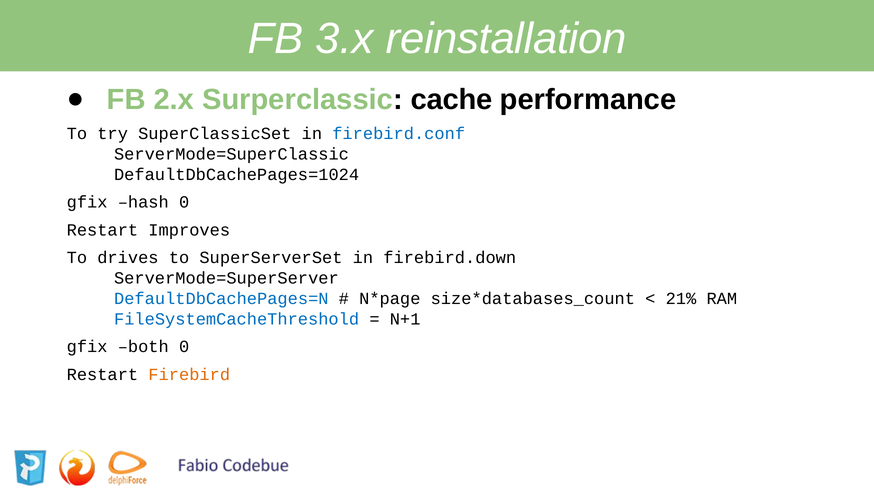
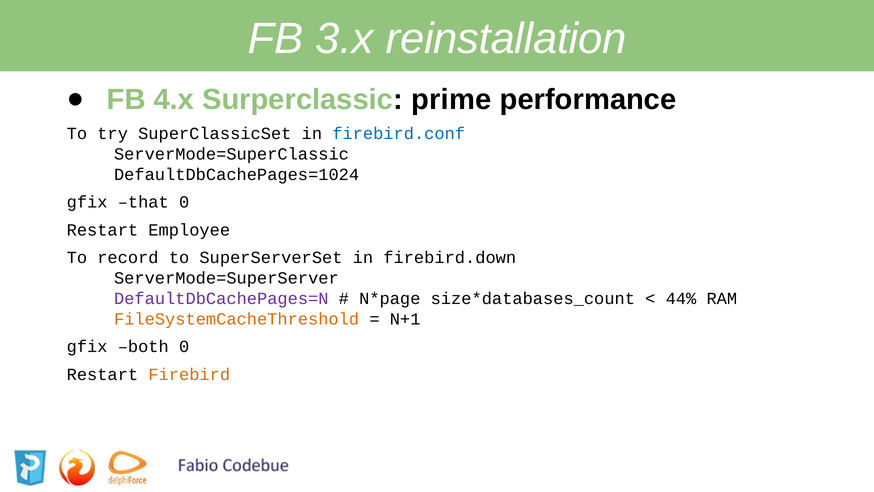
2.x: 2.x -> 4.x (174, 100)
cache: cache -> prime (451, 100)
hash: hash -> that (143, 202)
Improves: Improves -> Employee (189, 230)
drives: drives -> record (128, 258)
DefaultDbCachePages=N colour: blue -> purple (221, 298)
21%: 21% -> 44% (681, 298)
FileSystemCacheThreshold colour: blue -> orange (237, 319)
